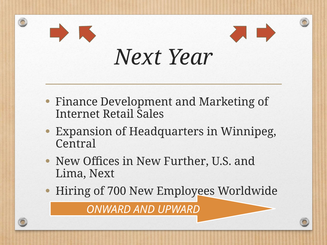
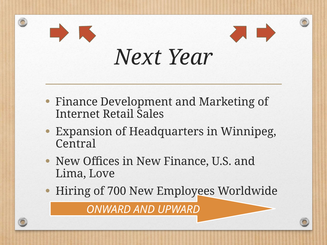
New Further: Further -> Finance (186, 161)
Lima Next: Next -> Love (102, 174)
